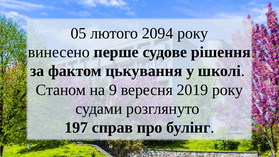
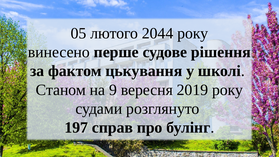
2094: 2094 -> 2044 (158, 33)
